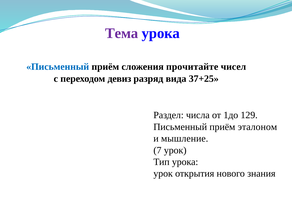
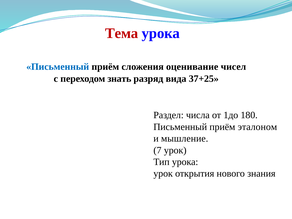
Тема colour: purple -> red (122, 33)
прочитайте: прочитайте -> оценивание (192, 67)
девиз: девиз -> знать (119, 79)
129: 129 -> 180 (249, 115)
